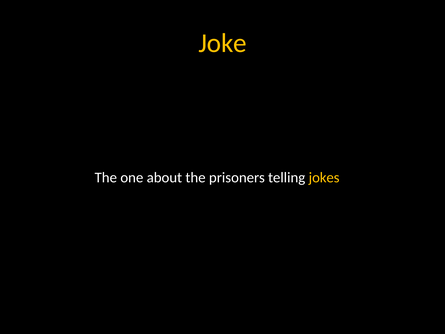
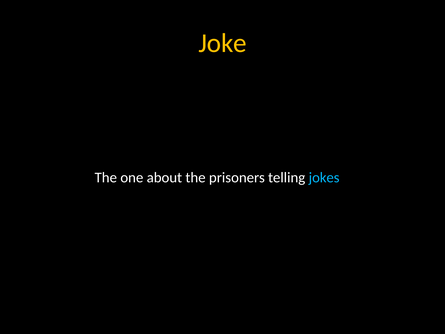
jokes colour: yellow -> light blue (324, 177)
